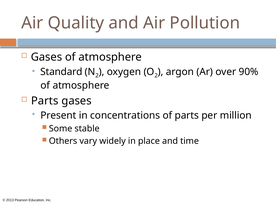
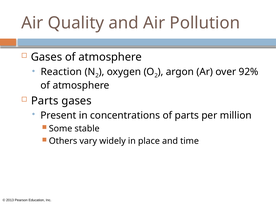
Standard: Standard -> Reaction (61, 72)
90%: 90% -> 92% (249, 72)
